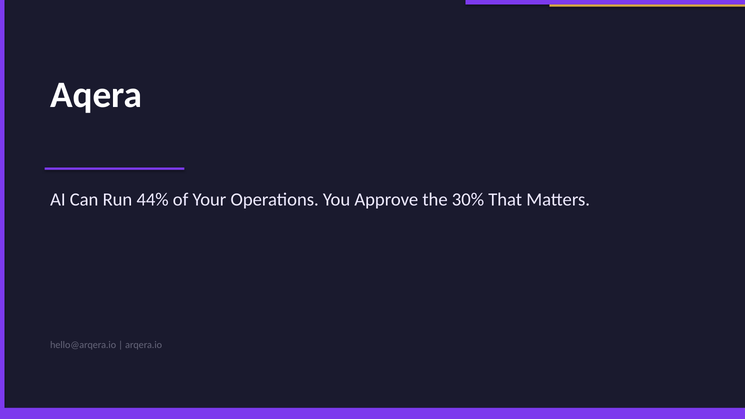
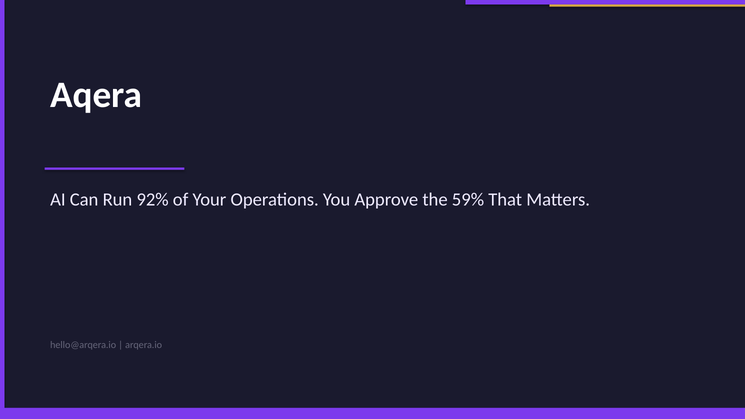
44%: 44% -> 92% (153, 200)
30%: 30% -> 59% (468, 200)
